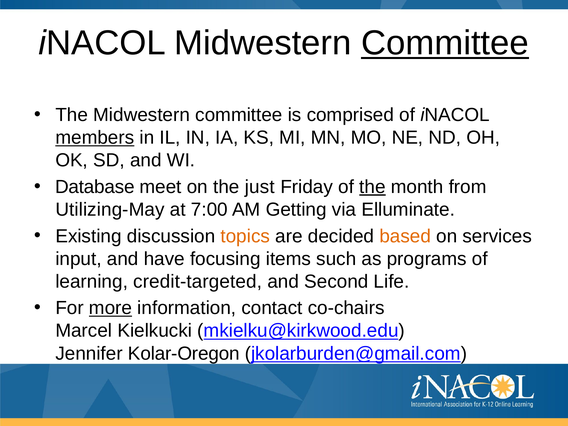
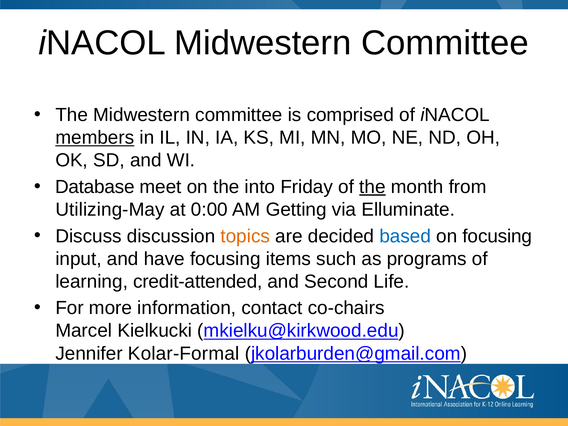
Committee underline: present -> none (445, 43)
just: just -> into (260, 187)
7:00: 7:00 -> 0:00 (209, 210)
Existing: Existing -> Discuss (89, 236)
based colour: orange -> blue (405, 236)
on services: services -> focusing (497, 236)
credit-targeted: credit-targeted -> credit-attended (198, 282)
more underline: present -> none (111, 308)
Kolar-Oregon: Kolar-Oregon -> Kolar-Formal (184, 353)
